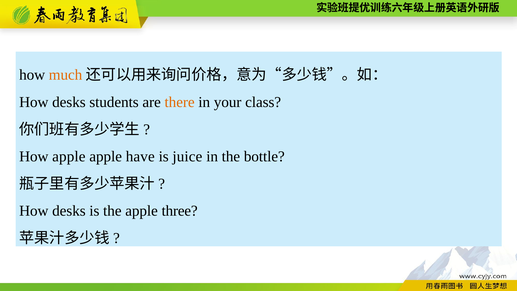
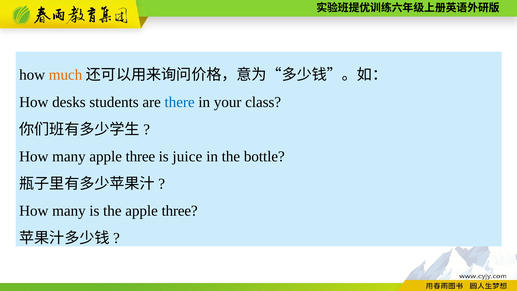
there colour: orange -> blue (180, 102)
apple: apple -> many (69, 156)
have: have -> three (140, 156)
desks: desks -> many (69, 211)
